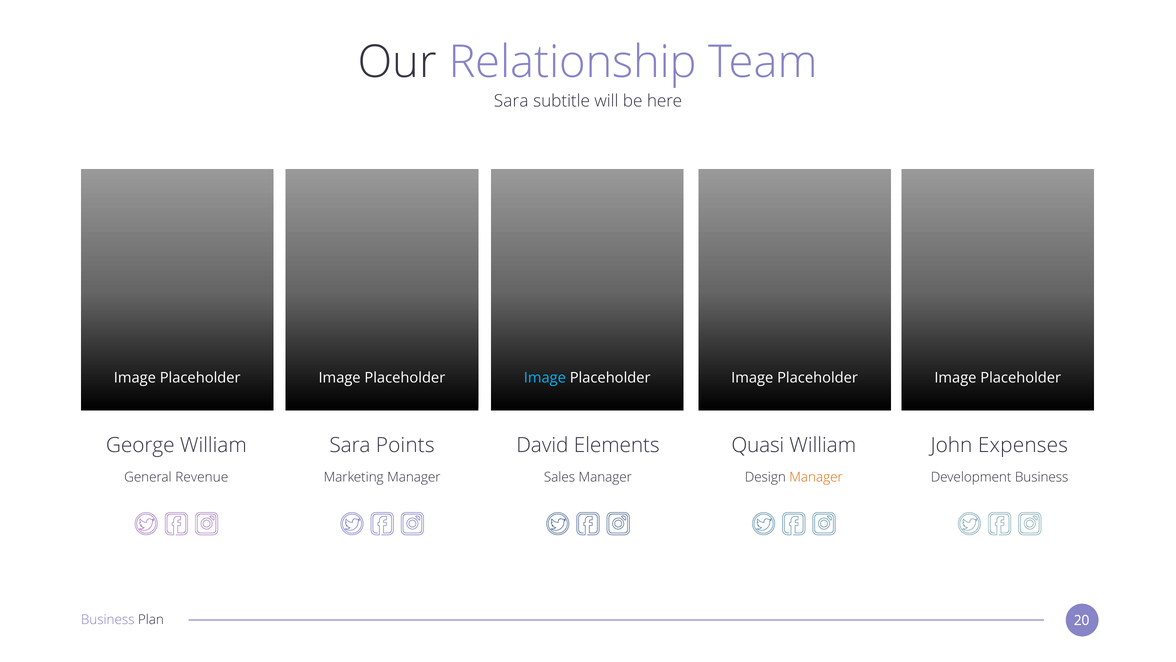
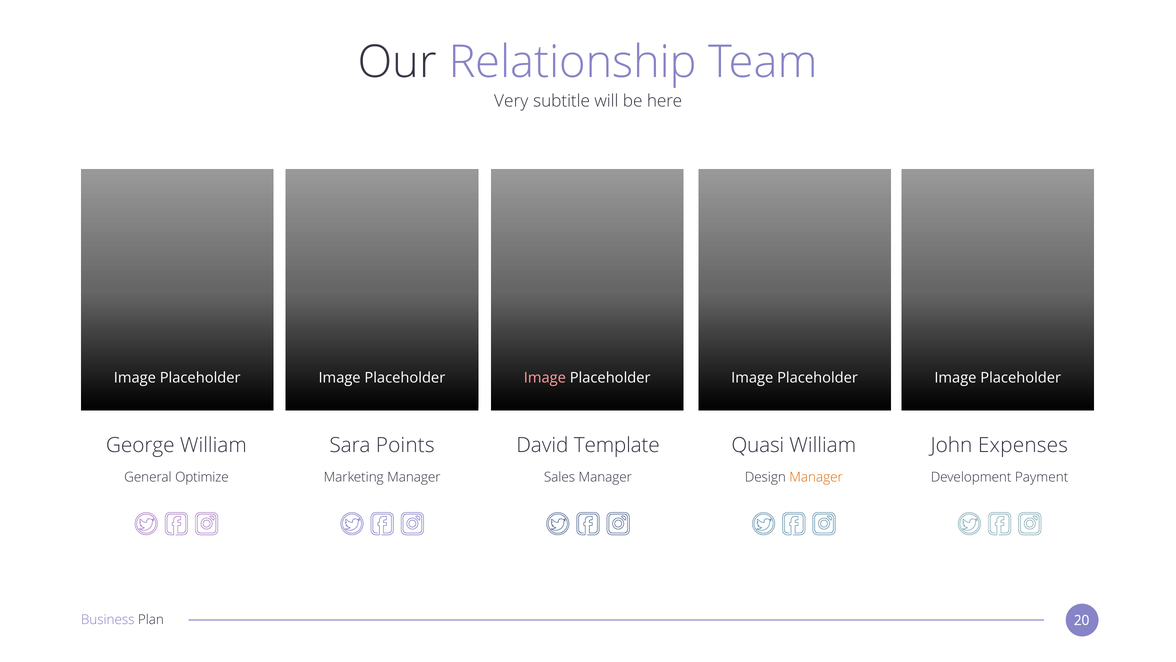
Sara: Sara -> Very (511, 101)
Image colour: light blue -> pink (545, 378)
Elements: Elements -> Template (617, 445)
Revenue: Revenue -> Optimize (202, 477)
Development Business: Business -> Payment (1042, 477)
